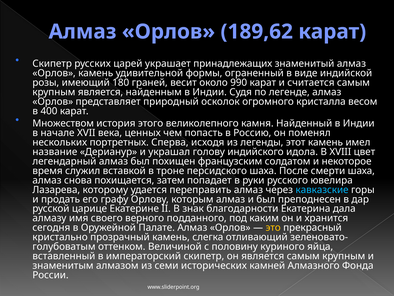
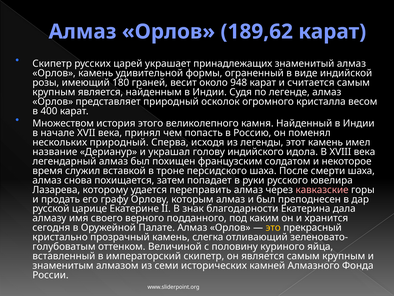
990: 990 -> 948 (239, 82)
ценных: ценных -> принял (143, 133)
нескольких портретных: портретных -> природный (119, 142)
XVIII цвет: цвет -> века (364, 152)
кавказские colour: light blue -> pink (322, 189)
